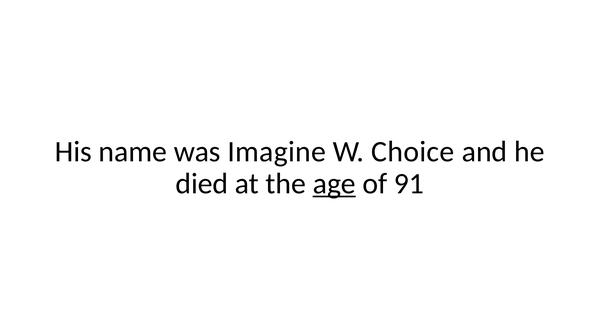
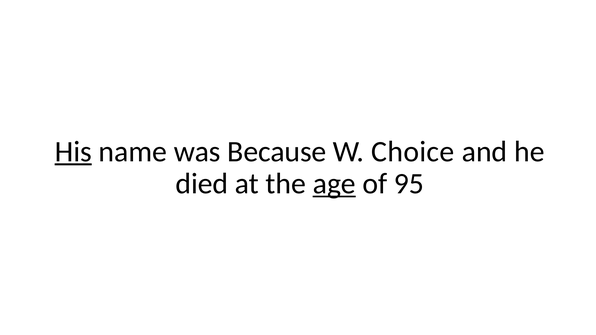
His underline: none -> present (73, 152)
Imagine: Imagine -> Because (277, 152)
91: 91 -> 95 (409, 184)
